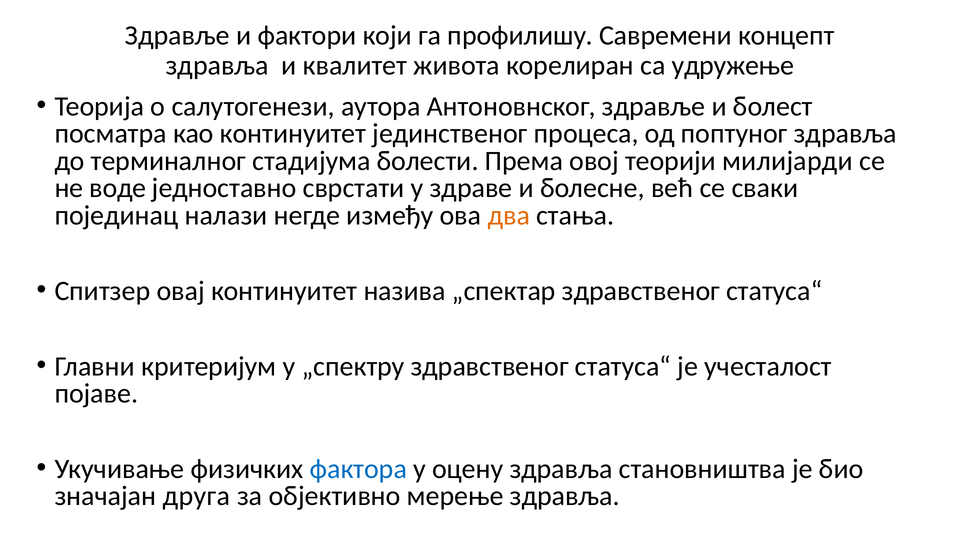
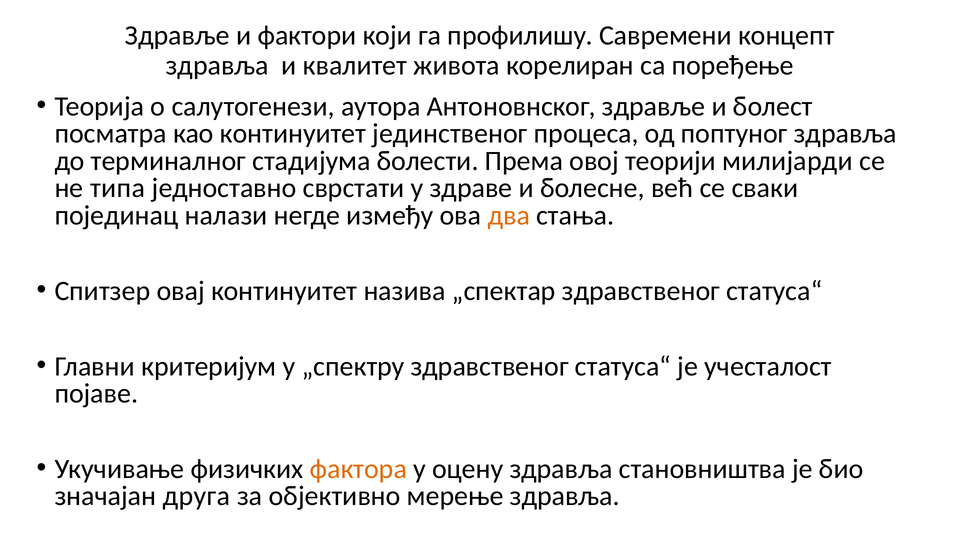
удружење: удружење -> поређење (733, 66)
воде: воде -> типа (118, 188)
фактора colour: blue -> orange (358, 469)
